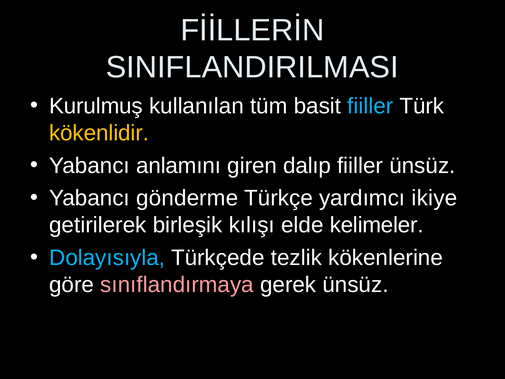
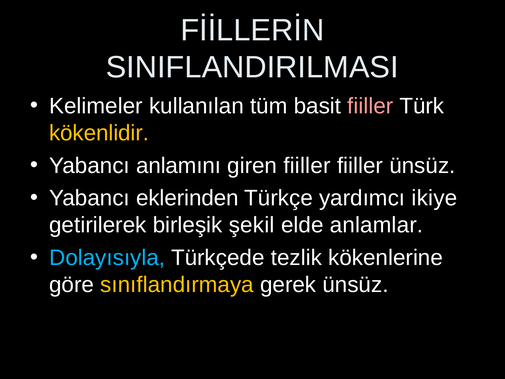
Kurulmuş: Kurulmuş -> Kelimeler (96, 106)
fiiller colour: light blue -> pink (370, 106)
giren dalıp: dalıp -> fiiller (307, 166)
gönderme: gönderme -> eklerinden (187, 198)
kılışı: kılışı -> şekil (252, 225)
kelimeler: kelimeler -> anlamlar (376, 225)
sınıflandırmaya colour: pink -> yellow (177, 285)
